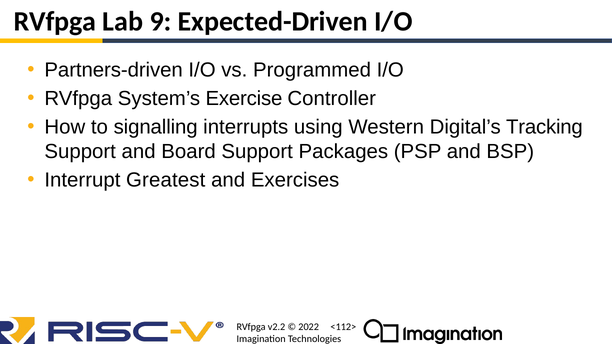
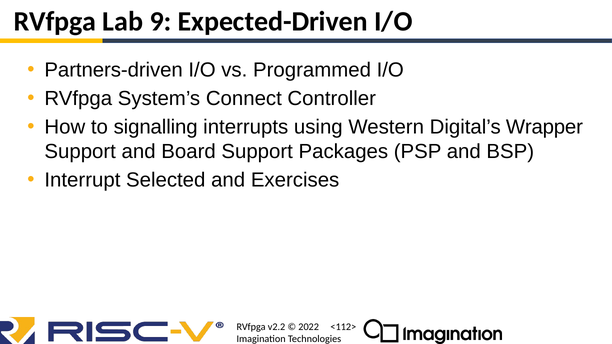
Exercise: Exercise -> Connect (244, 99)
Tracking: Tracking -> Wrapper (544, 127)
Greatest: Greatest -> Selected (166, 180)
